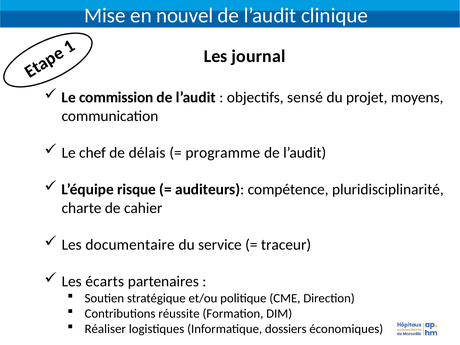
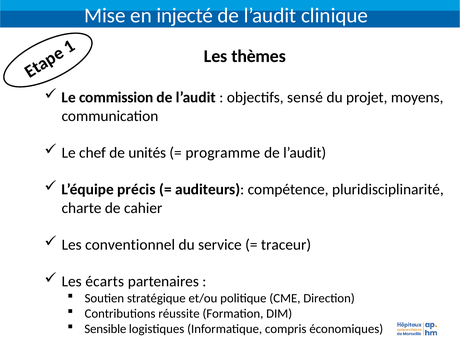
nouvel: nouvel -> injecté (185, 16)
journal: journal -> thèmes (259, 56)
délais: délais -> unités (147, 153)
risque: risque -> précis (136, 190)
documentaire: documentaire -> conventionnel (130, 245)
Réaliser: Réaliser -> Sensible (105, 329)
dossiers: dossiers -> compris (286, 329)
